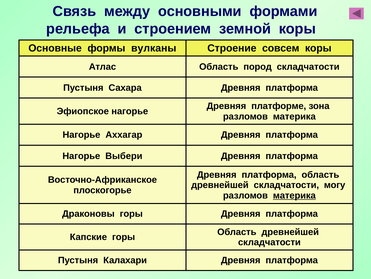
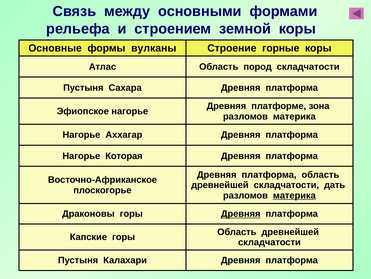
совсем: совсем -> горные (281, 48)
Выбери: Выбери -> Которая (124, 156)
могу: могу -> дать (335, 185)
Древняя underline: none -> present (241, 213)
